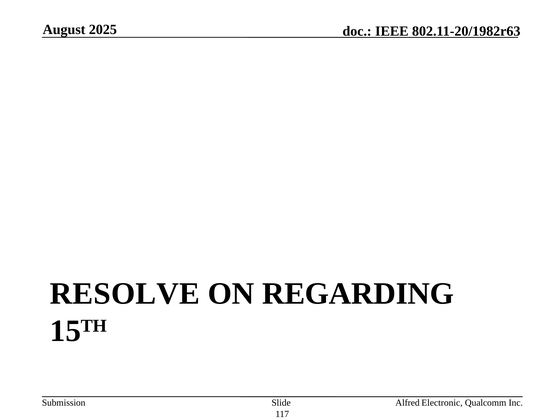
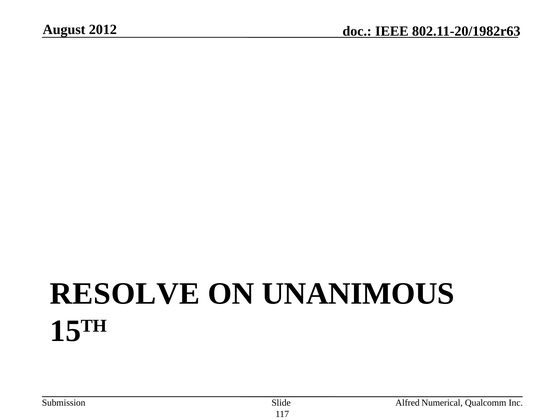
2025: 2025 -> 2012 (103, 30)
REGARDING: REGARDING -> UNANIMOUS (358, 294)
Electronic: Electronic -> Numerical (442, 403)
